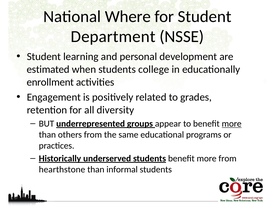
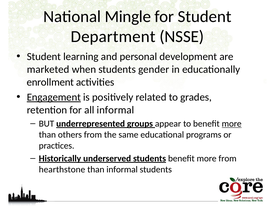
Where: Where -> Mingle (128, 17)
estimated: estimated -> marketed (48, 70)
college: college -> gender (154, 70)
Engagement underline: none -> present (54, 97)
all diversity: diversity -> informal (115, 110)
